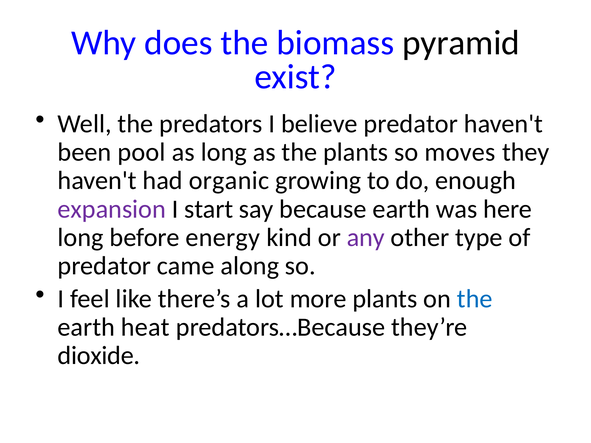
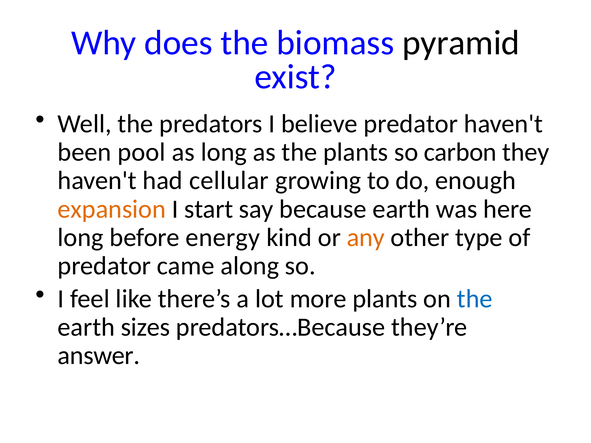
moves: moves -> carbon (460, 152)
organic: organic -> cellular (229, 181)
expansion colour: purple -> orange (112, 209)
any colour: purple -> orange (366, 238)
heat: heat -> sizes (146, 327)
dioxide: dioxide -> answer (99, 356)
